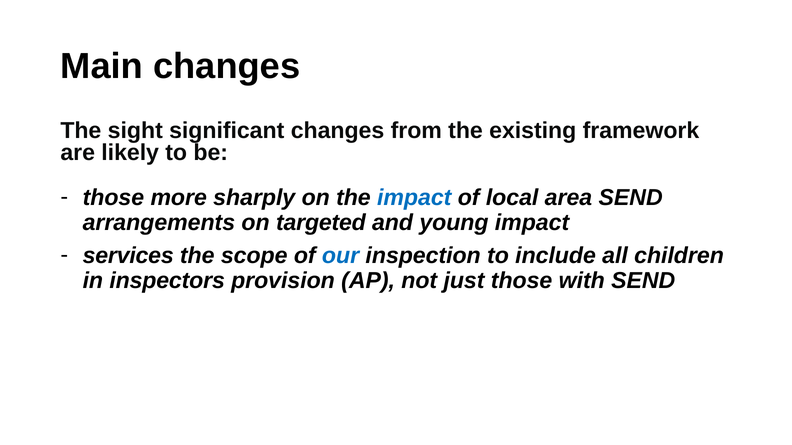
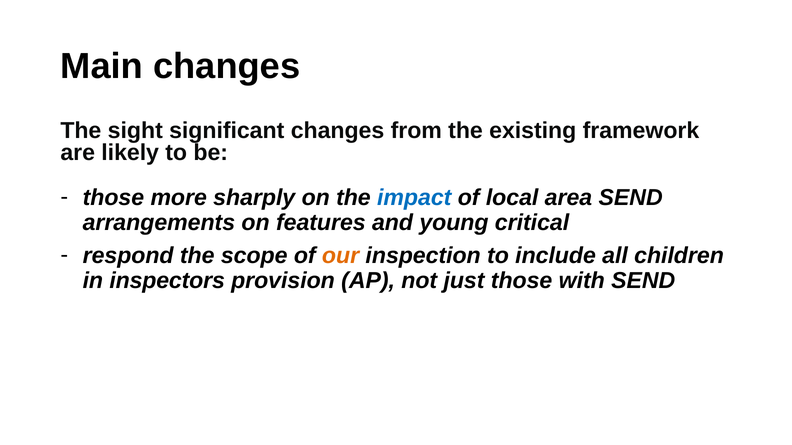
targeted: targeted -> features (321, 223)
young impact: impact -> critical (532, 223)
services: services -> respond (128, 256)
our colour: blue -> orange (341, 256)
